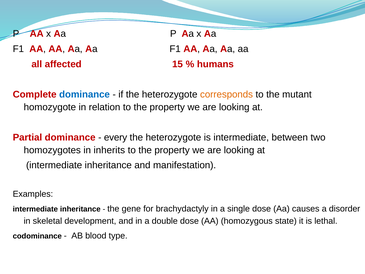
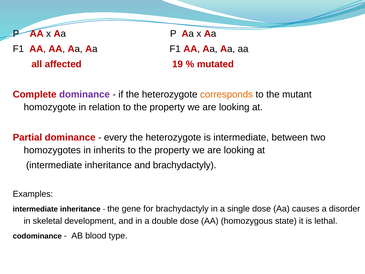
15: 15 -> 19 (177, 64)
humans: humans -> mutated (215, 64)
dominance colour: blue -> purple (84, 94)
and manifestation: manifestation -> brachydactyly (185, 165)
